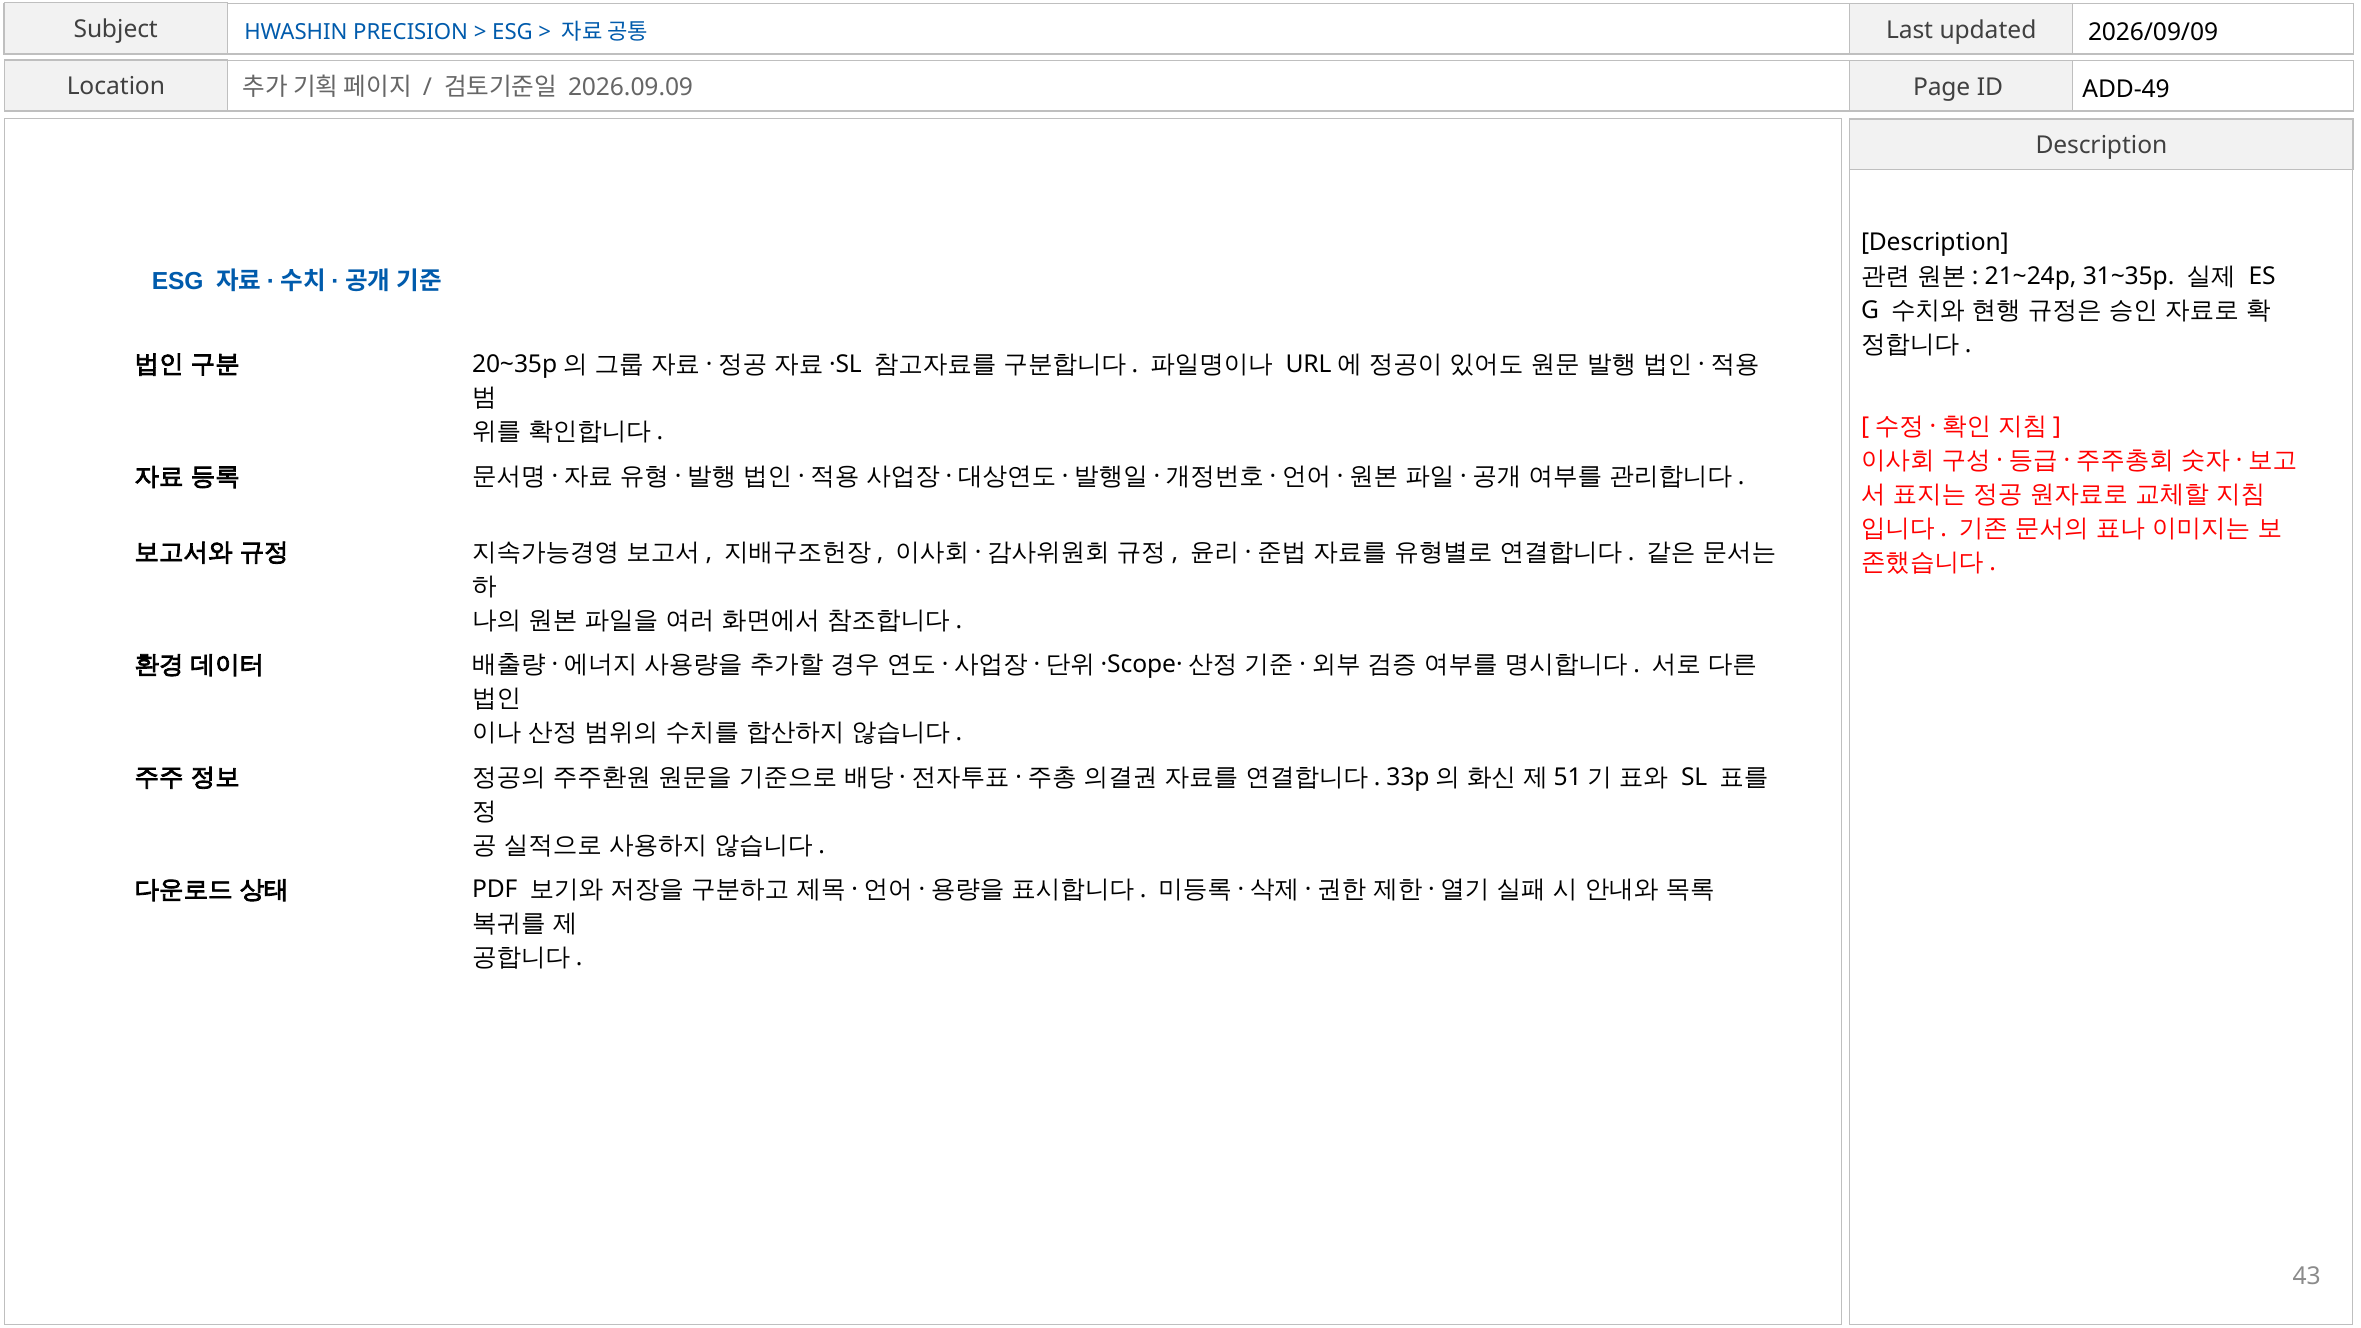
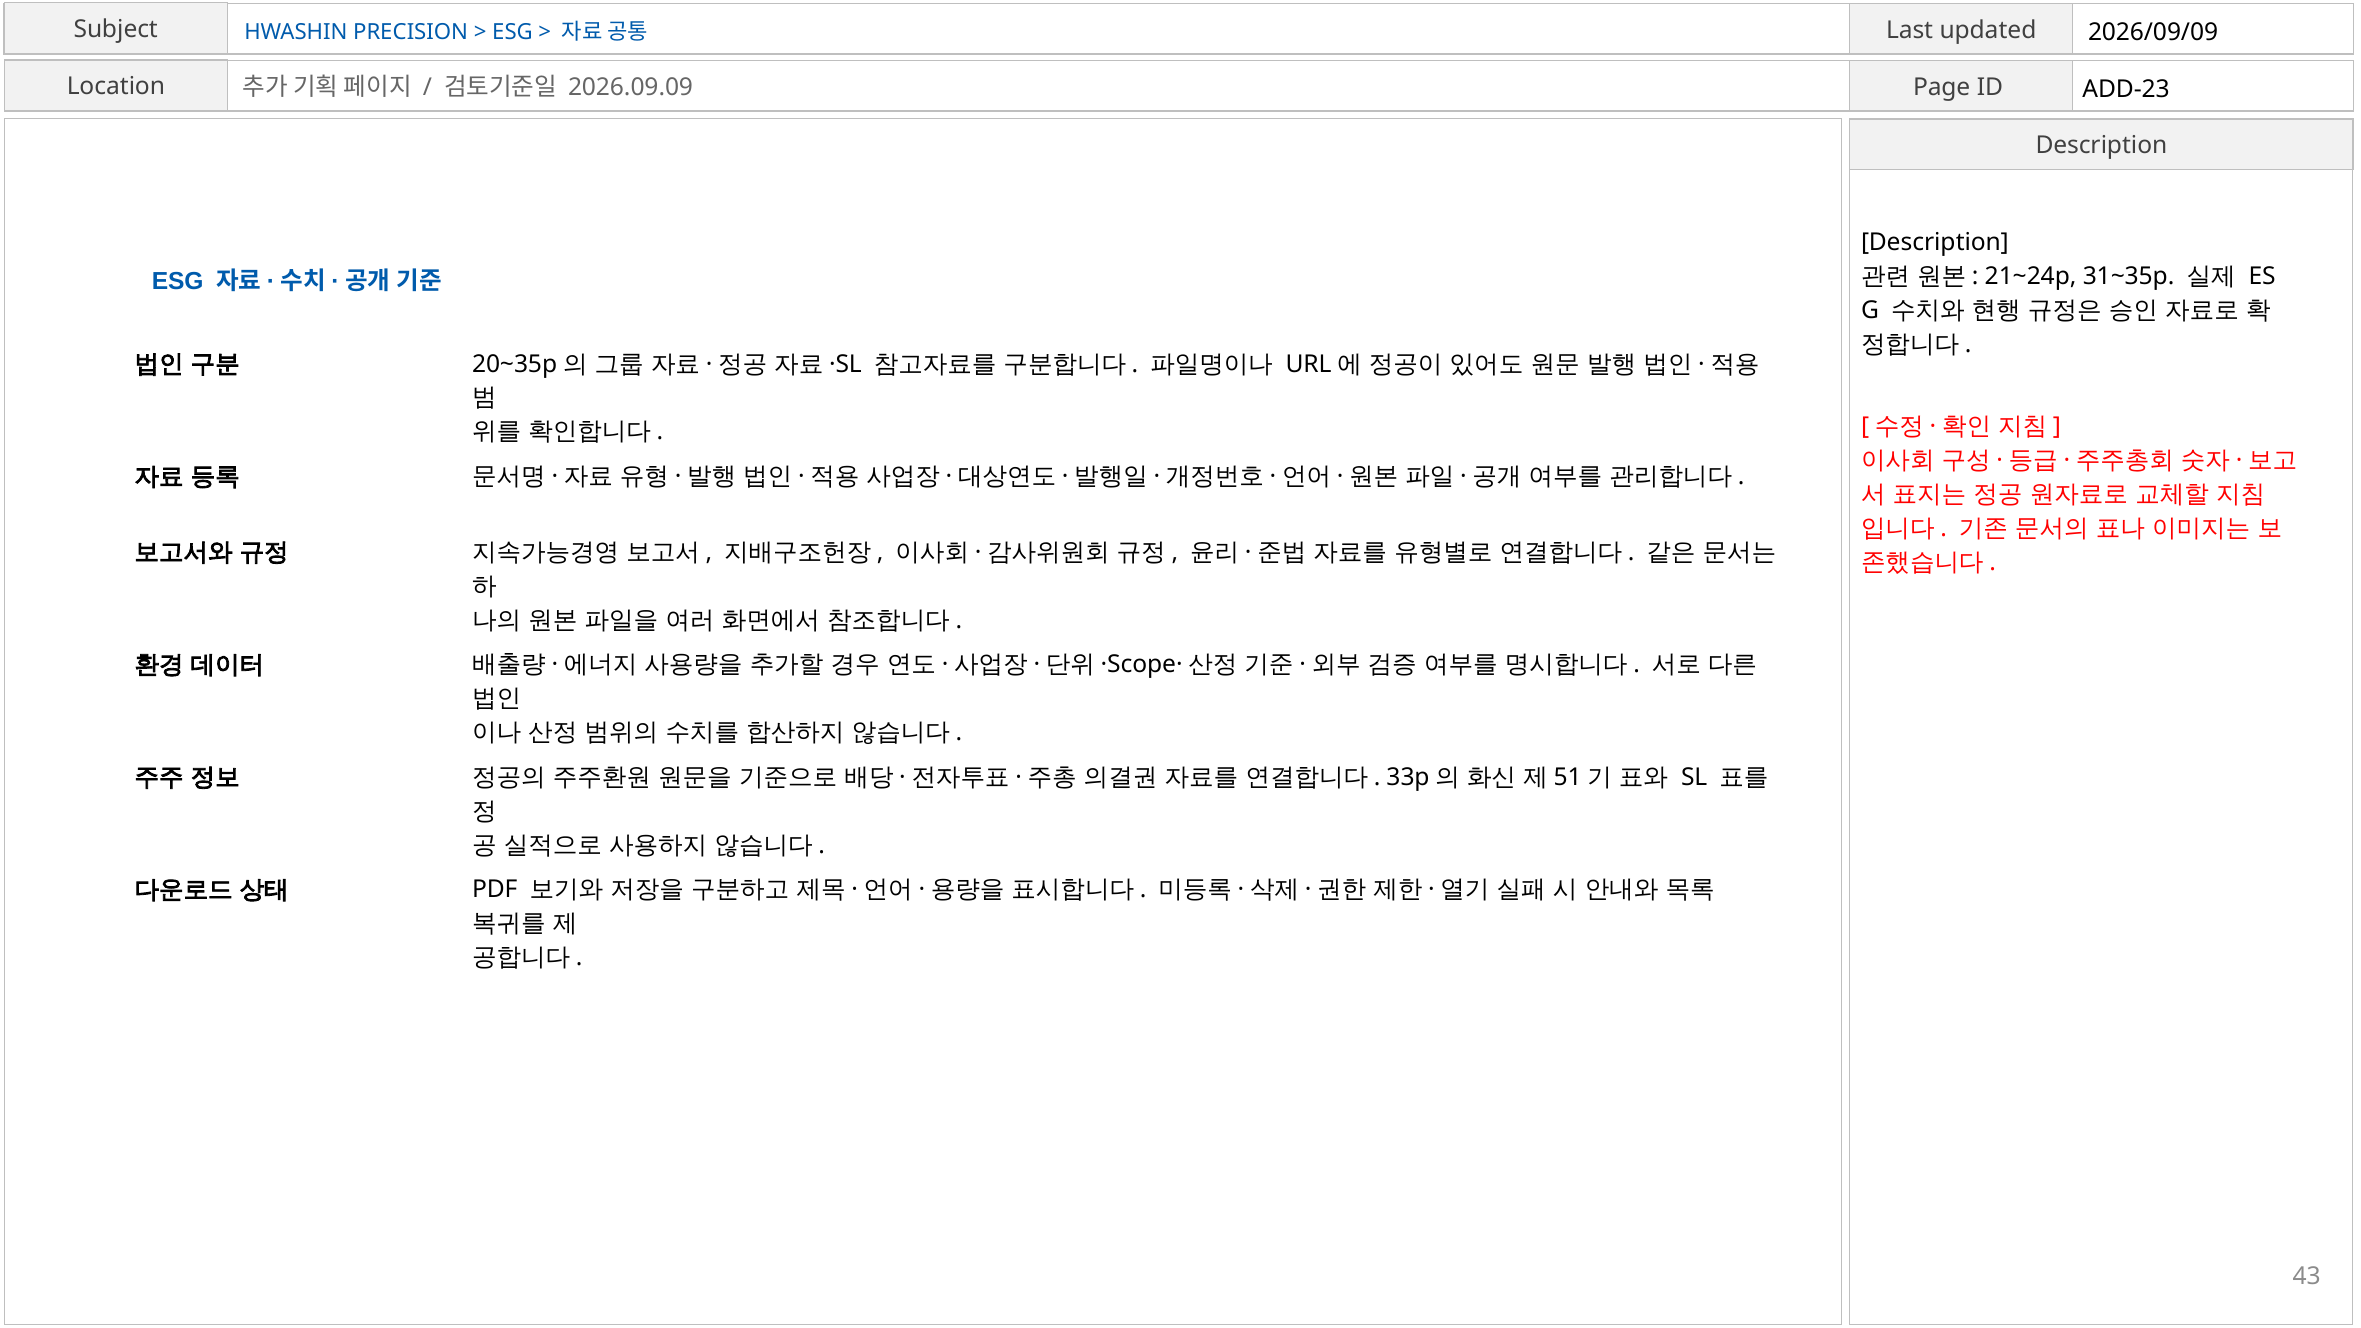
ADD-49: ADD-49 -> ADD-23 (2126, 89)
